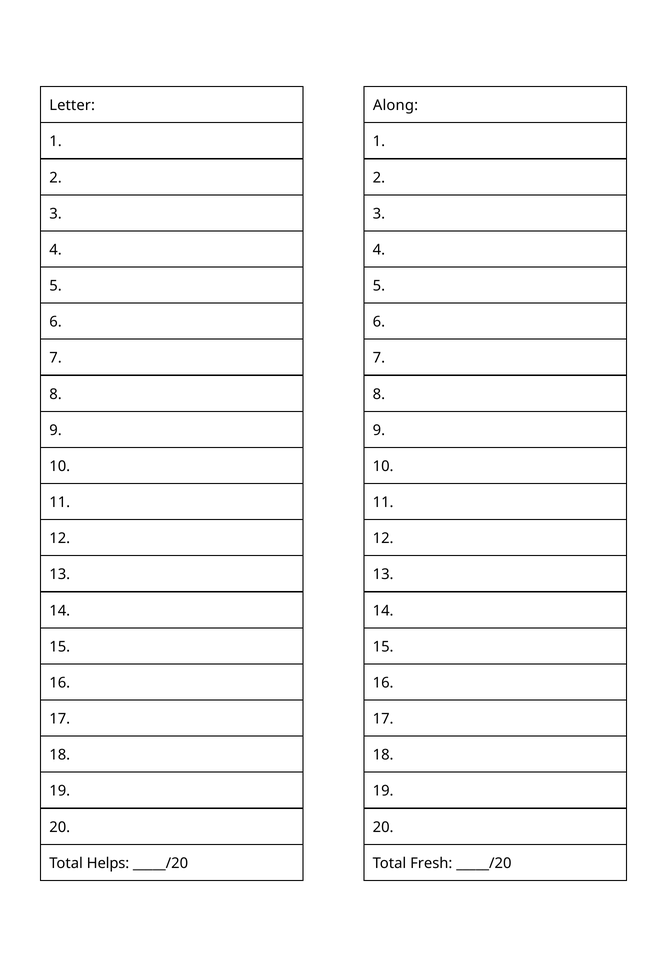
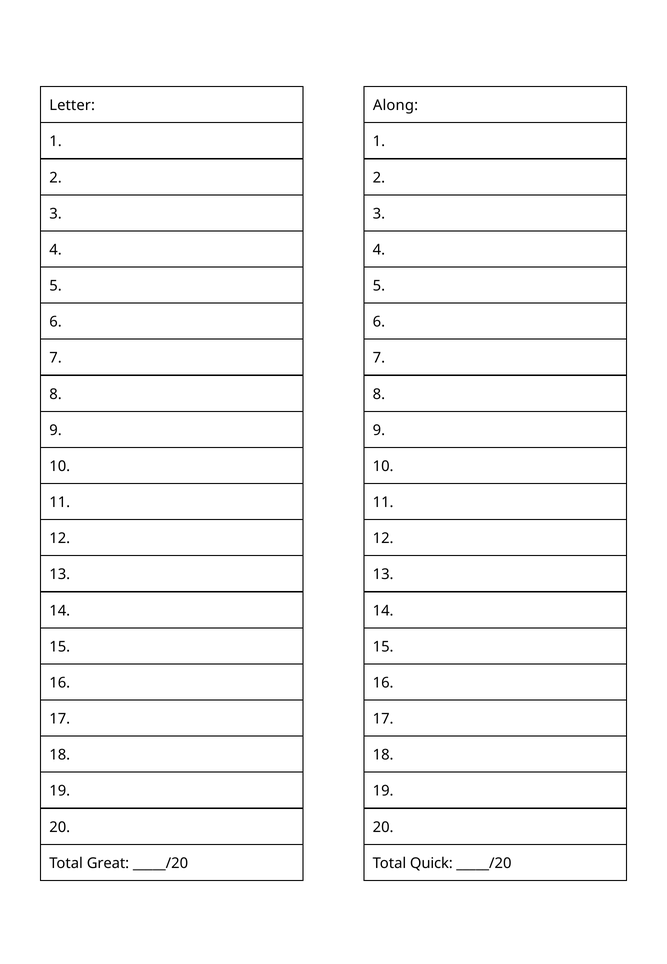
Helps: Helps -> Great (108, 863)
Fresh: Fresh -> Quick (431, 863)
